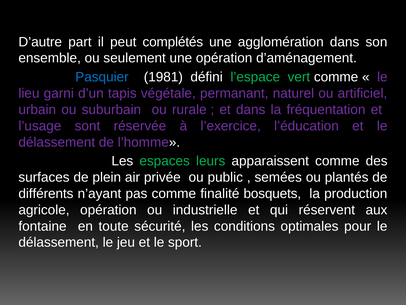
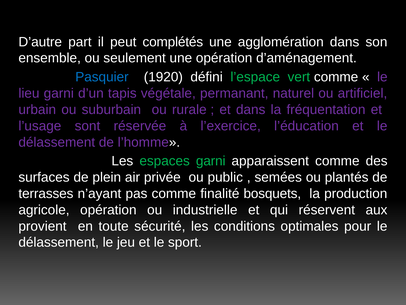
1981: 1981 -> 1920 (163, 77)
espaces leurs: leurs -> garni (211, 161)
différents: différents -> terrasses (46, 193)
fontaine: fontaine -> provient (43, 226)
